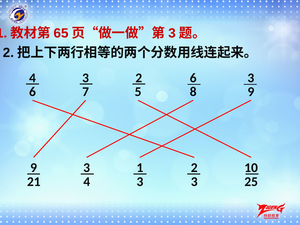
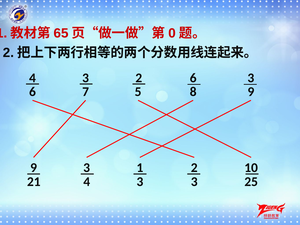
3: 3 -> 0 (172, 33)
